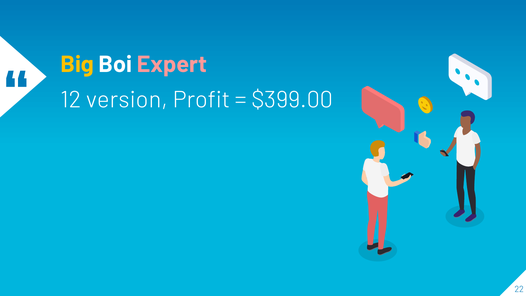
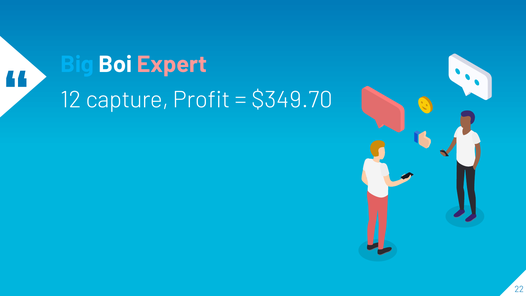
Big colour: yellow -> light blue (77, 64)
version: version -> capture (127, 100)
$399.00: $399.00 -> $349.70 (292, 100)
